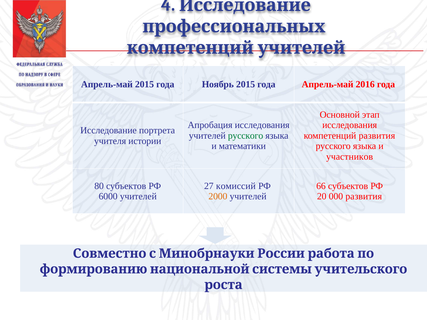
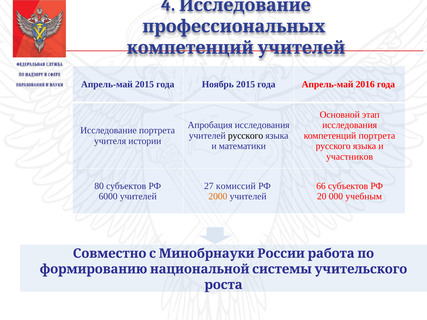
русского colour: green -> black (246, 136)
компетенций развития: развития -> портрета (377, 136)
000 развития: развития -> учебным (364, 197)
